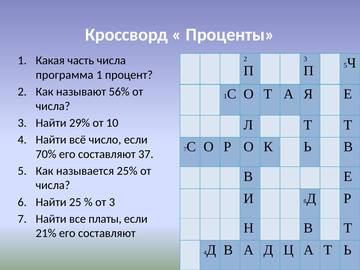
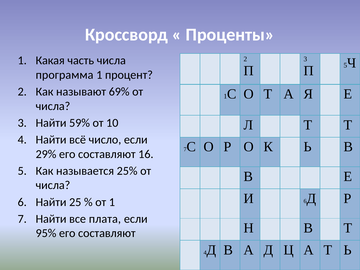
56%: 56% -> 69% (119, 92)
29%: 29% -> 59% (80, 123)
70%: 70% -> 29% (46, 154)
37: 37 -> 16 (146, 154)
от 3: 3 -> 1 (112, 202)
платы: платы -> плата (105, 219)
21%: 21% -> 95% (46, 233)
